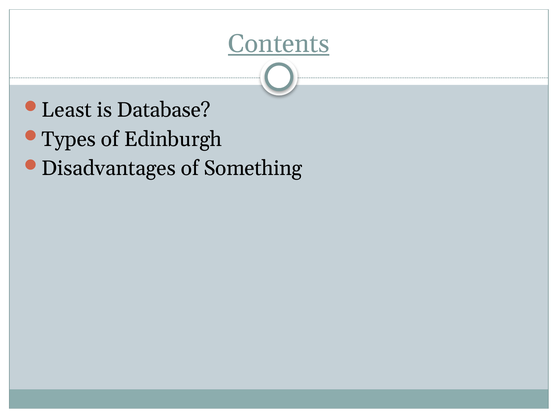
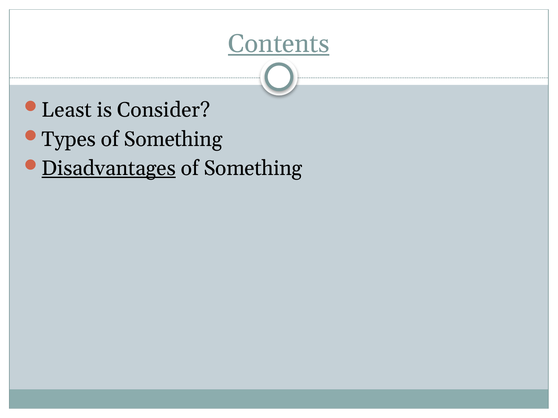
Database: Database -> Consider (164, 110)
Types of Edinburgh: Edinburgh -> Something (173, 139)
Disadvantages underline: none -> present (109, 169)
